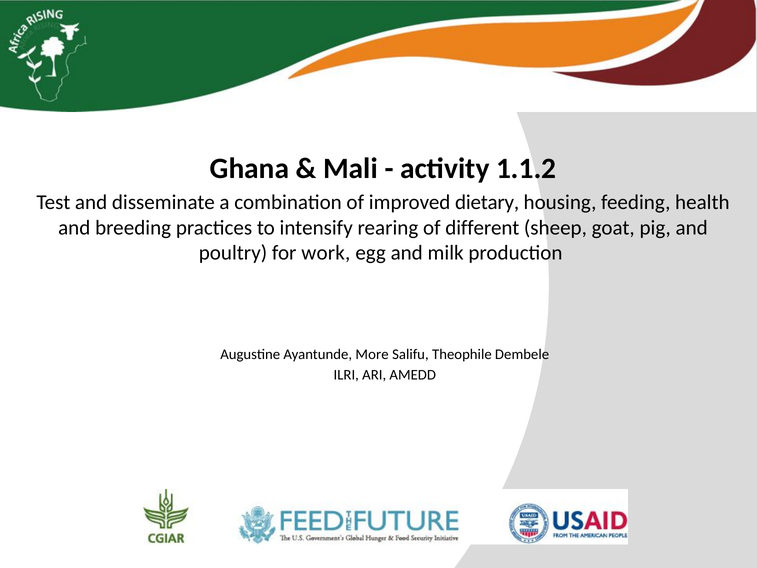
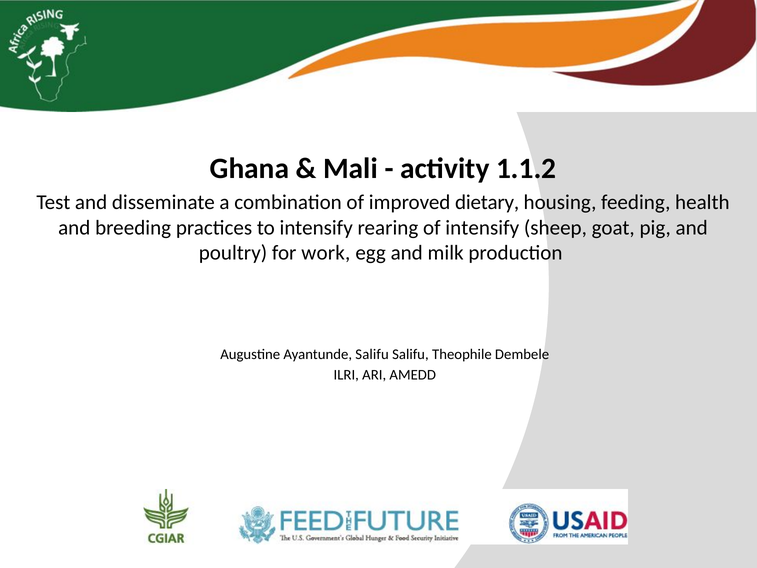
of different: different -> intensify (482, 228)
Ayantunde More: More -> Salifu (372, 354)
